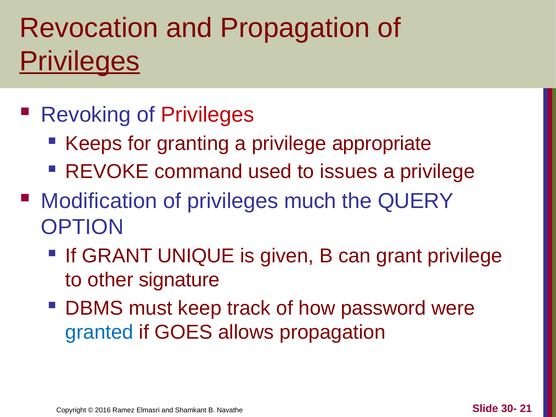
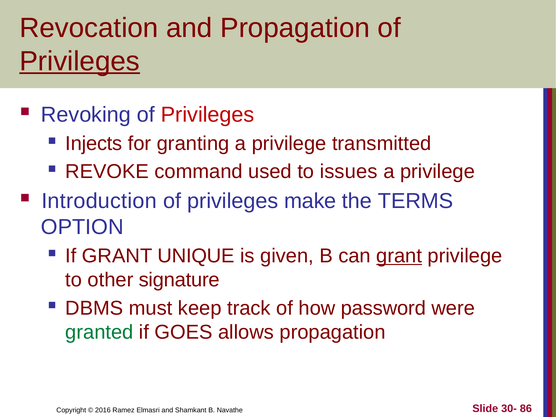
Keeps: Keeps -> Injects (94, 143)
appropriate: appropriate -> transmitted (382, 143)
Modification: Modification -> Introduction (99, 201)
much: much -> make (310, 201)
QUERY: QUERY -> TERMS (416, 201)
grant underline: none -> present (399, 256)
granted colour: blue -> green (99, 332)
21: 21 -> 86 (526, 408)
